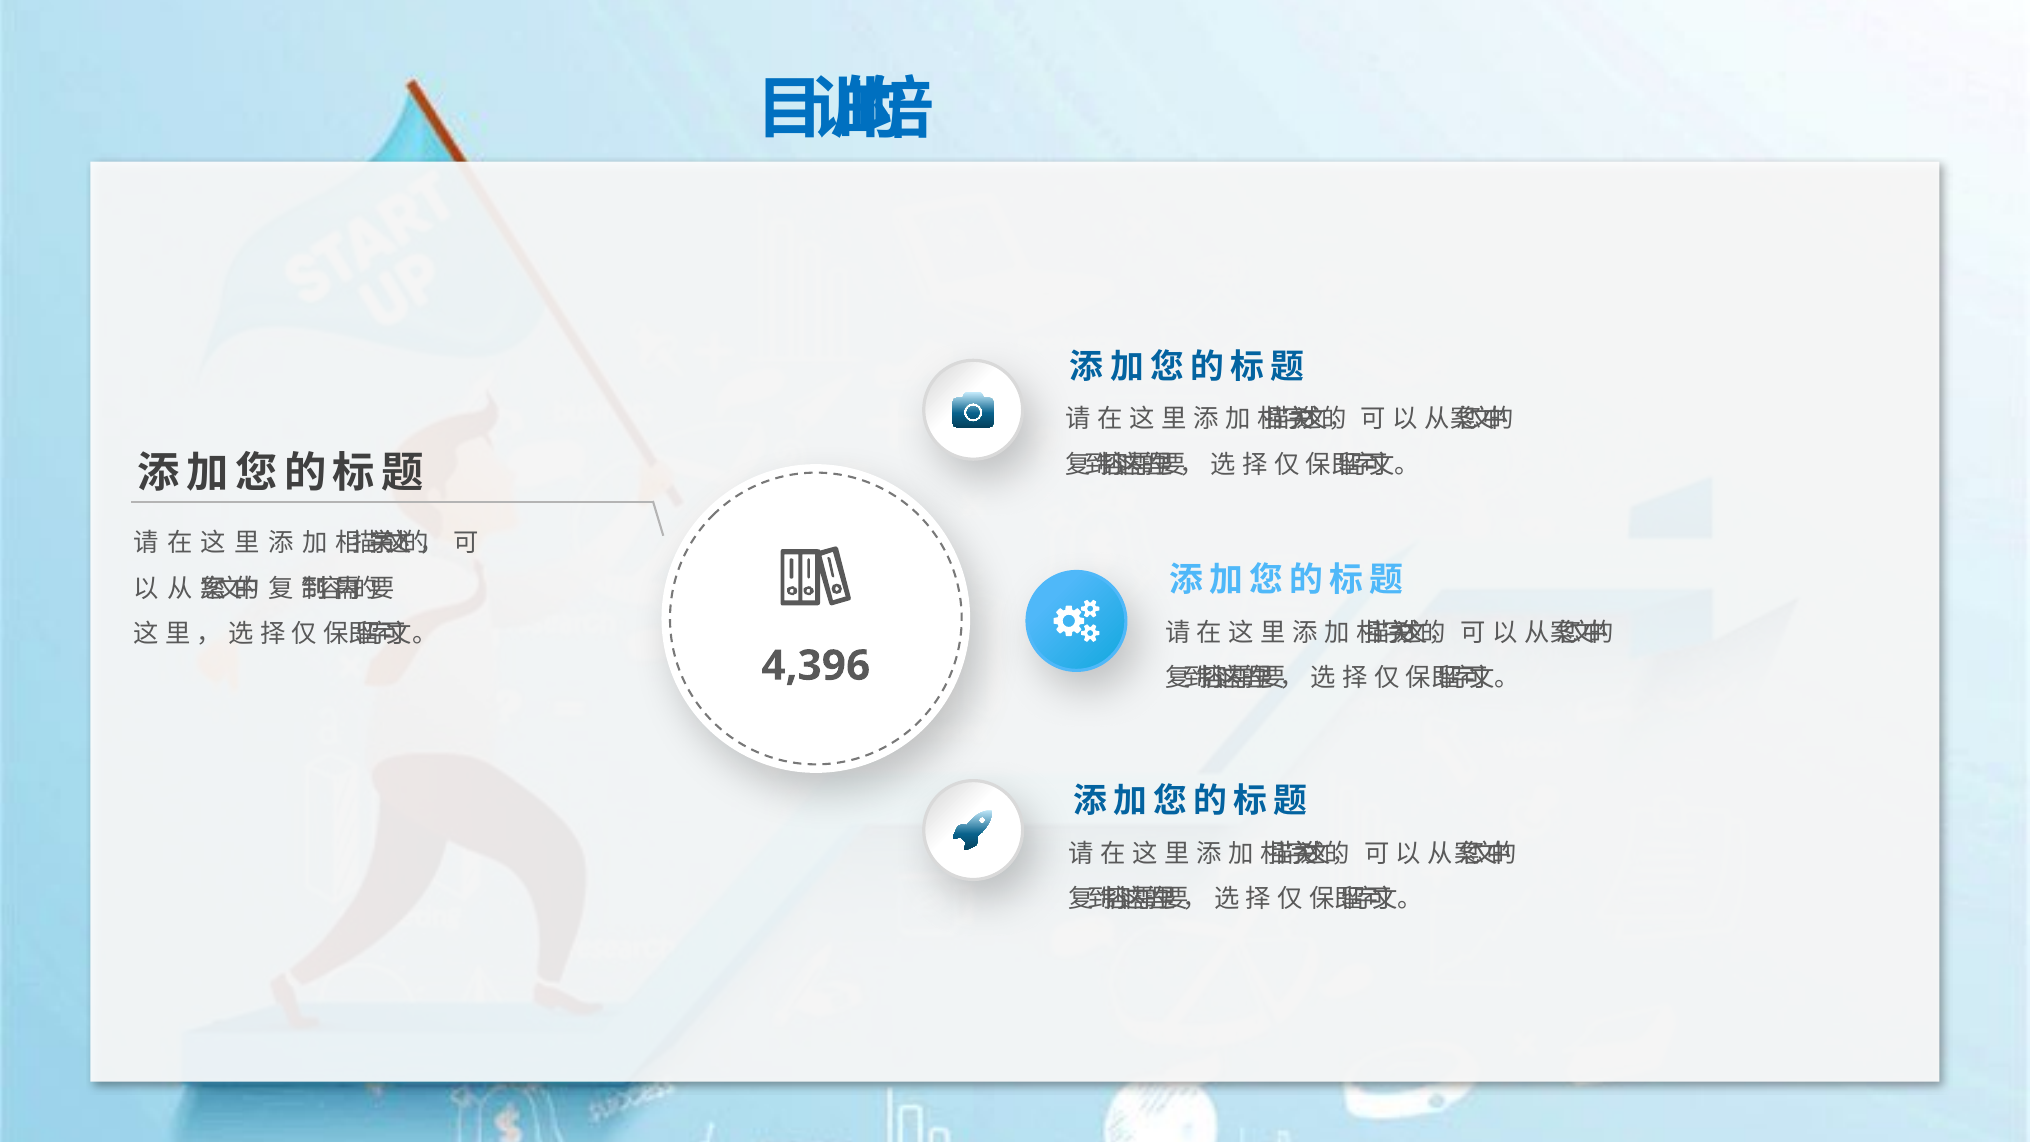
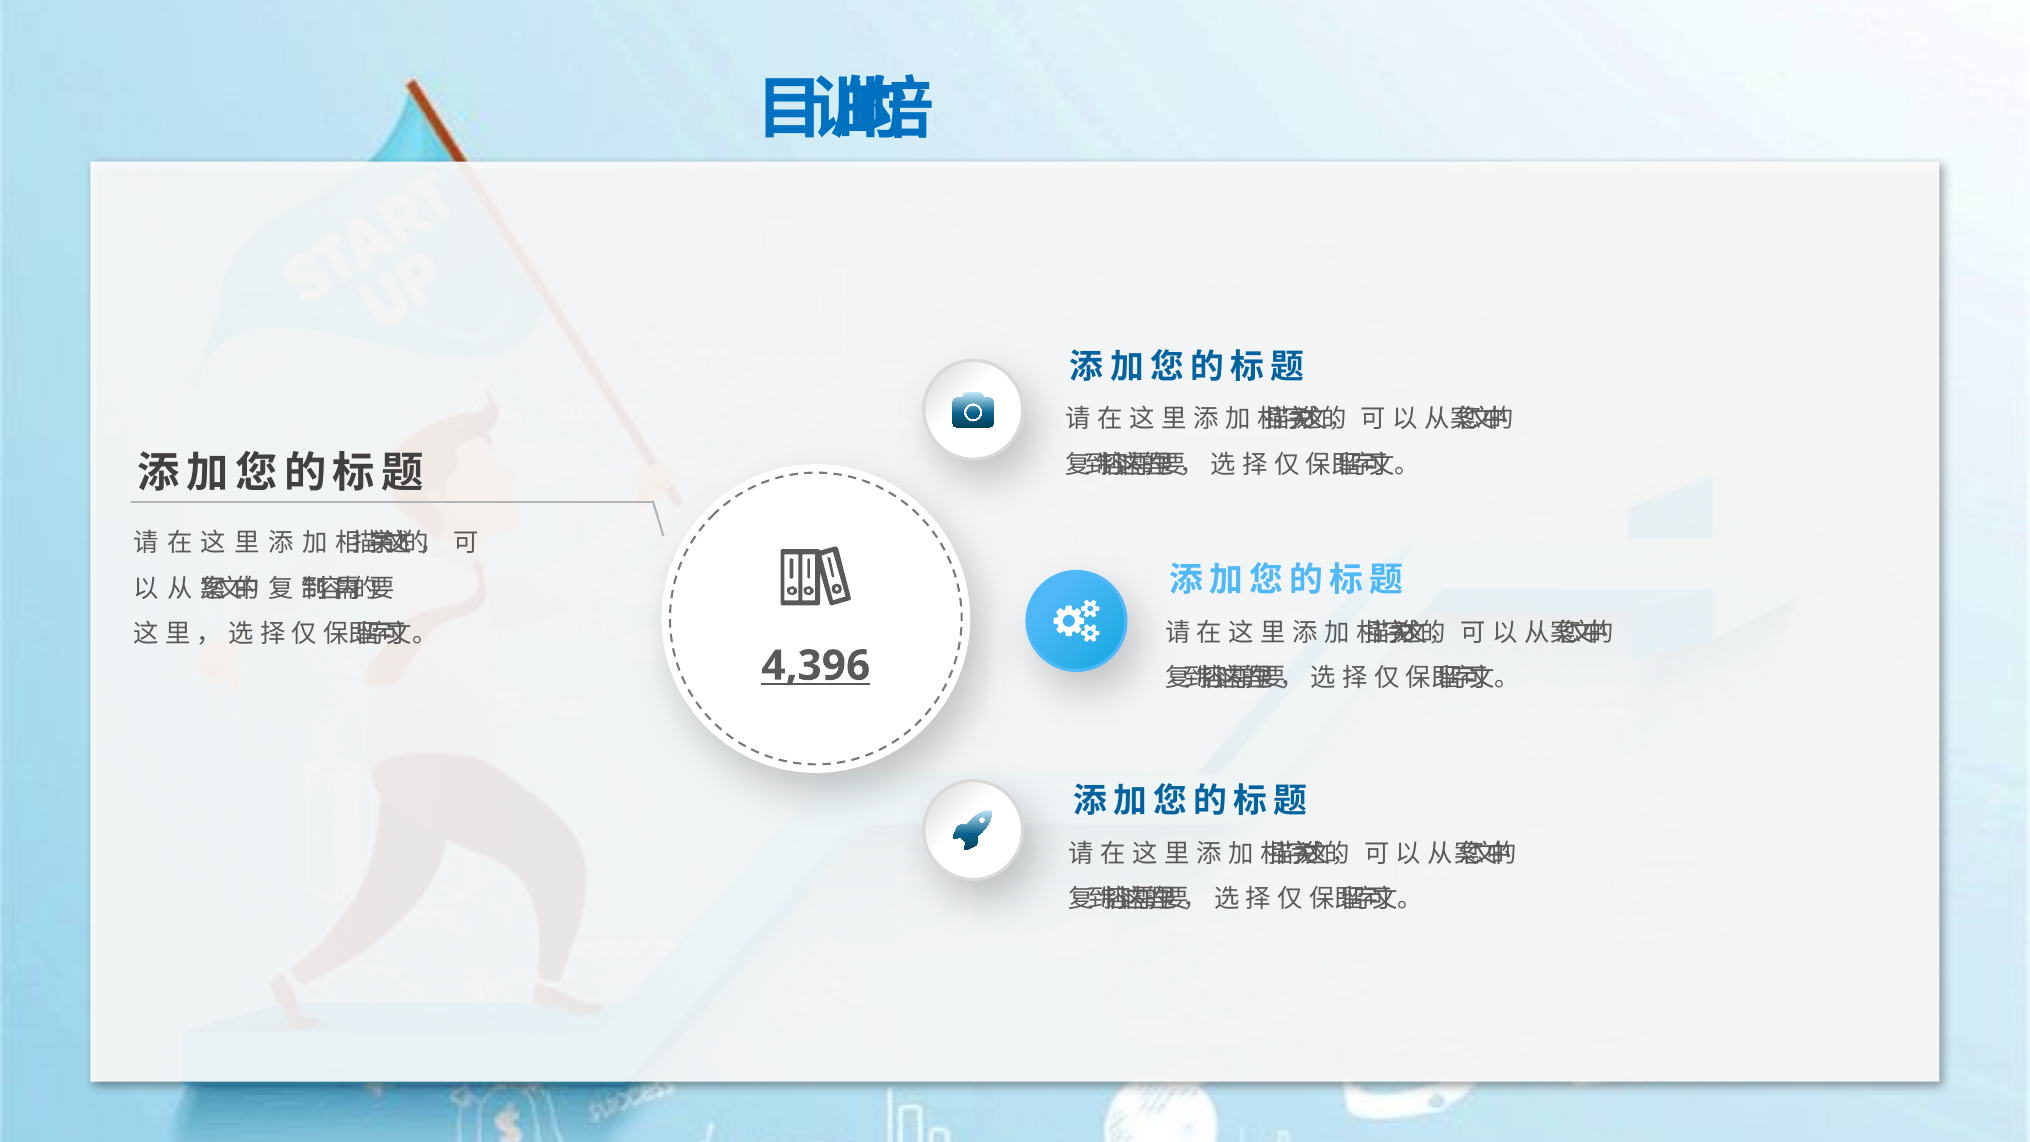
4,396 underline: none -> present (816, 666)
